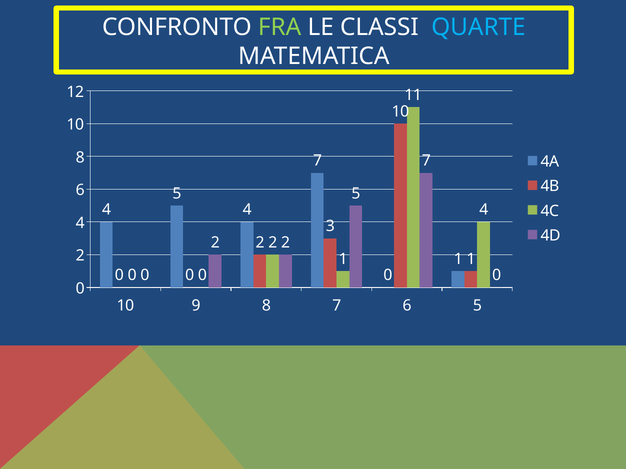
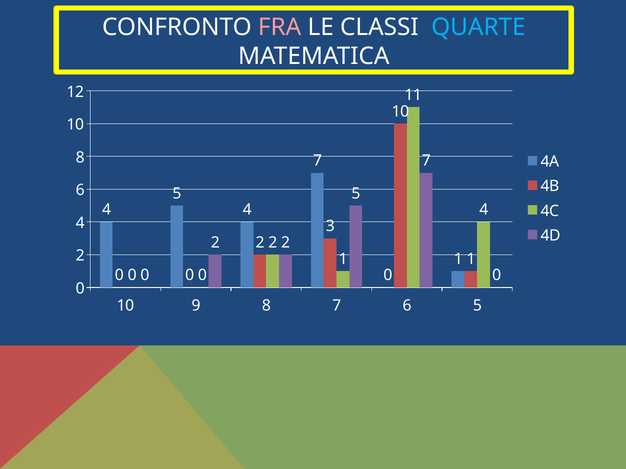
FRA colour: light green -> pink (280, 27)
